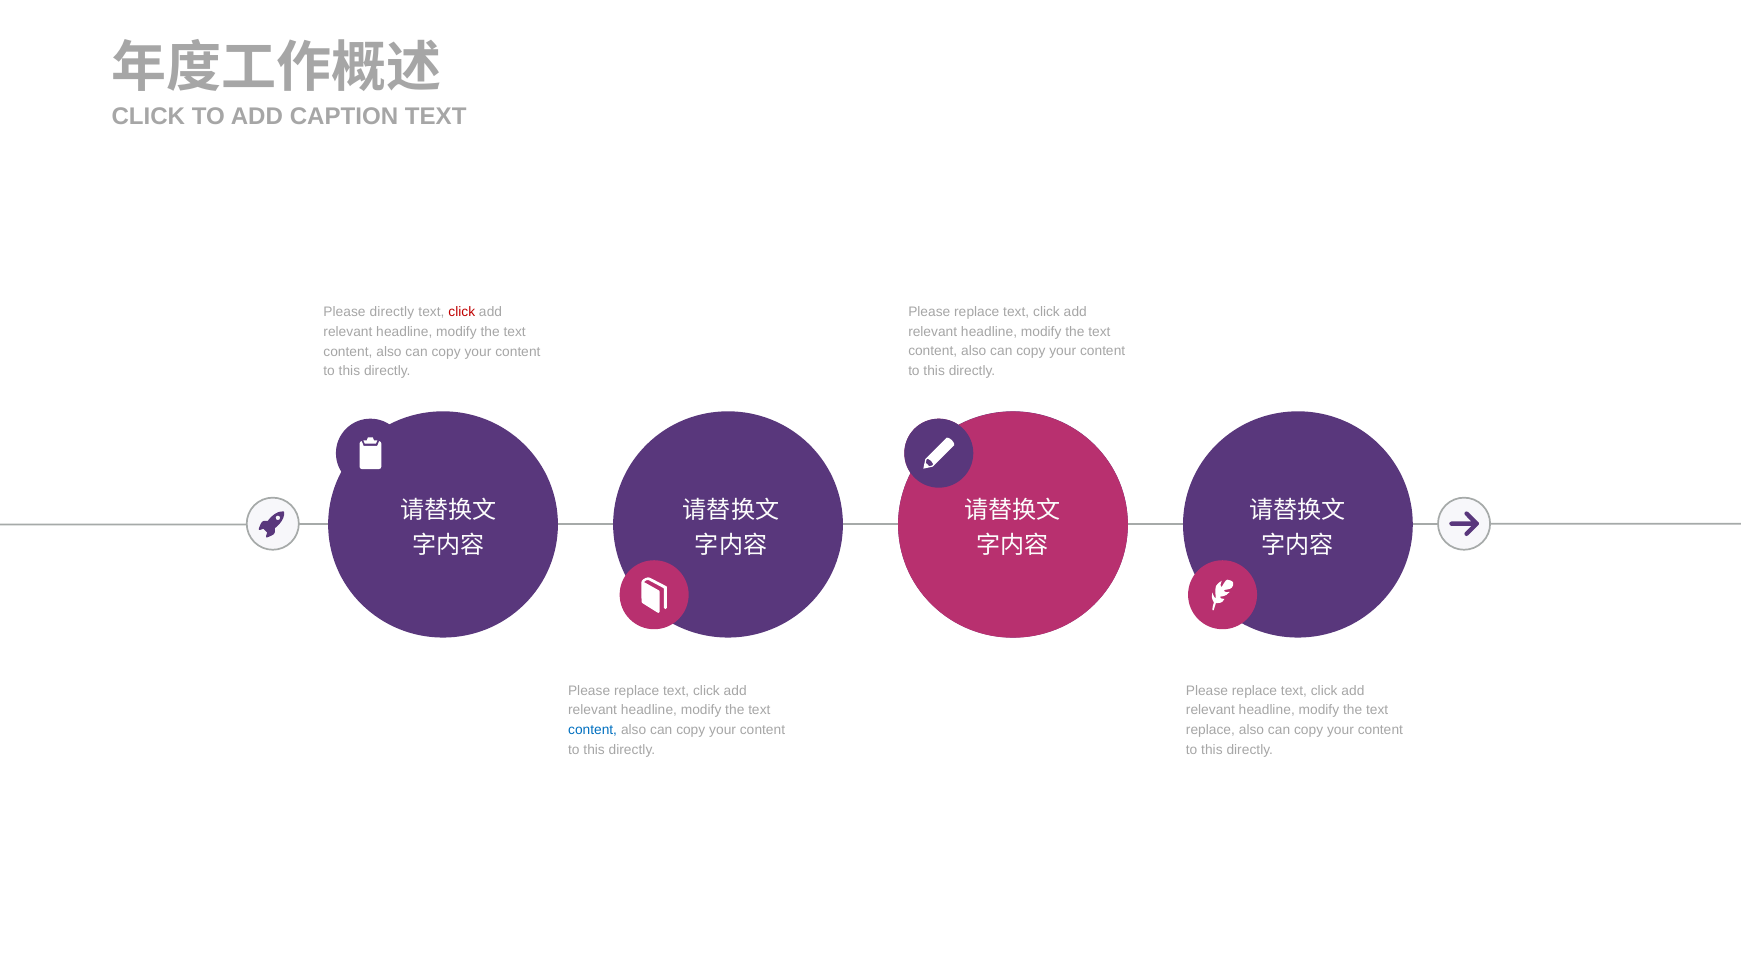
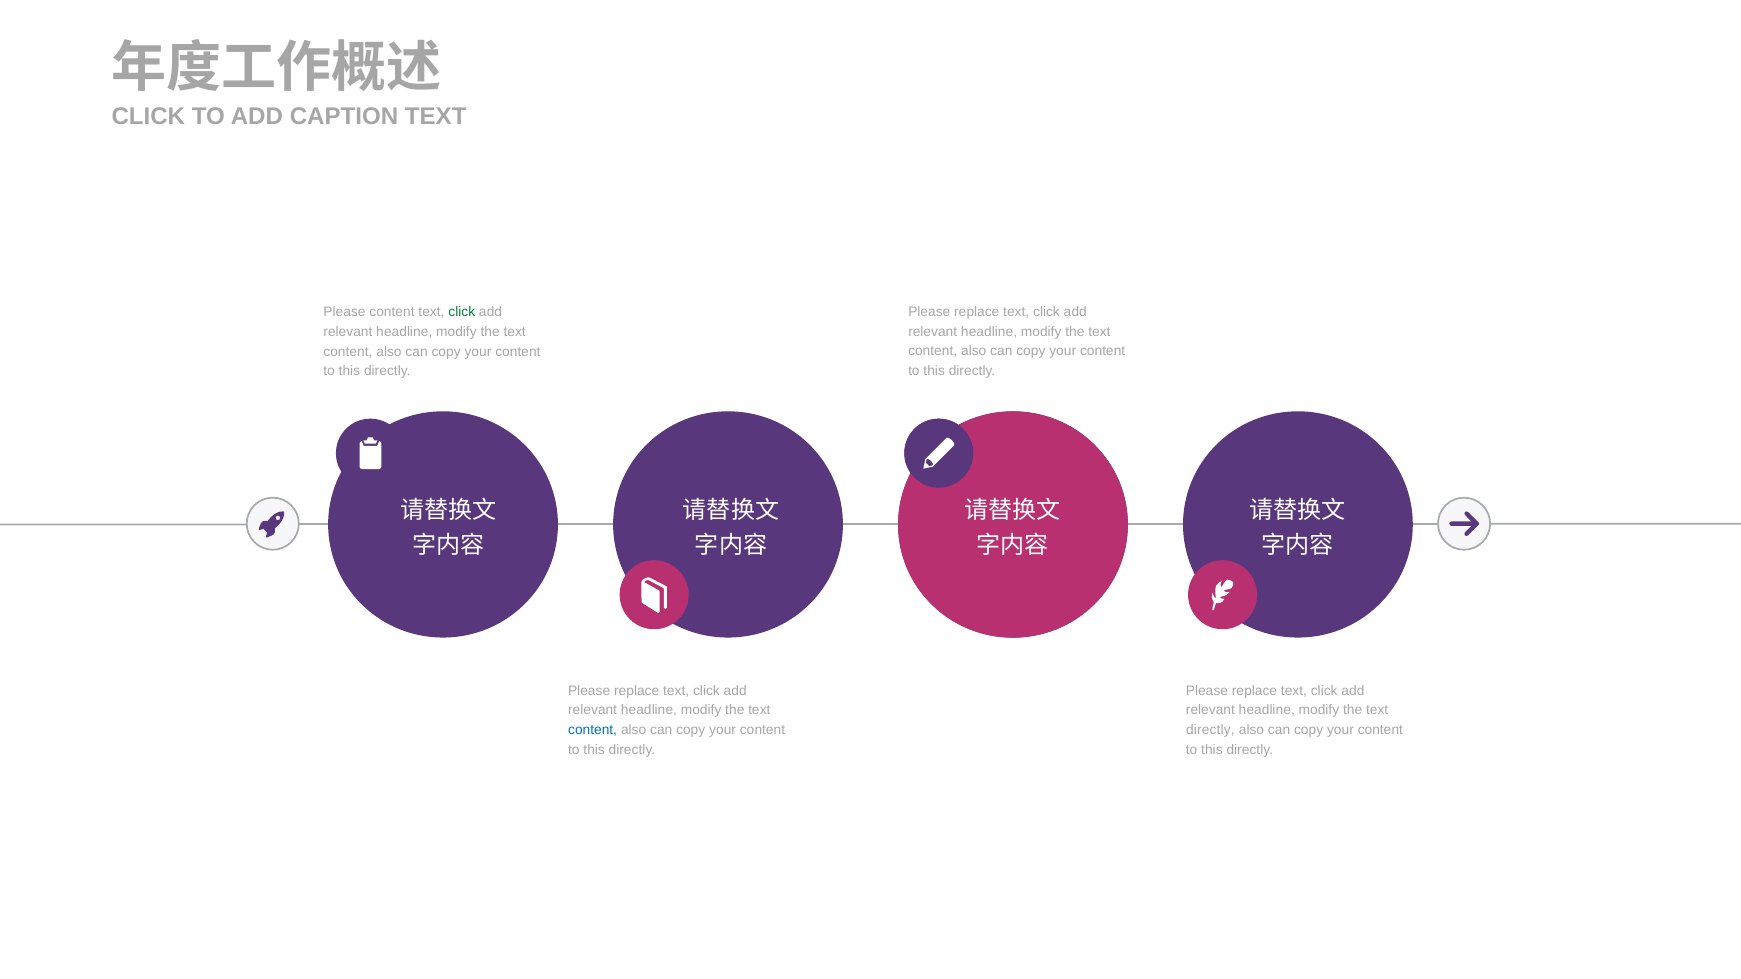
Please directly: directly -> content (392, 312)
click colour: red -> green (462, 312)
replace: replace -> directly (1210, 730)
